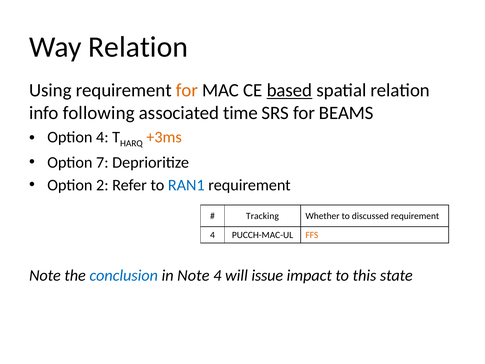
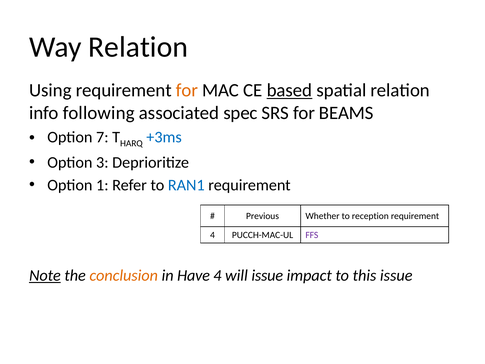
time: time -> spec (240, 113)
Option 4: 4 -> 7 (102, 137)
+3ms colour: orange -> blue (164, 137)
7: 7 -> 3 (102, 162)
2: 2 -> 1 (102, 185)
Tracking: Tracking -> Previous (263, 216)
discussed: discussed -> reception (370, 216)
FFS colour: orange -> purple (312, 235)
Note underline: none -> present (45, 275)
conclusion colour: blue -> orange (124, 275)
in Note: Note -> Have (194, 275)
this state: state -> issue (396, 275)
